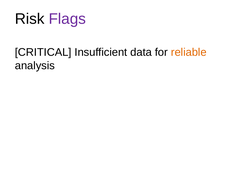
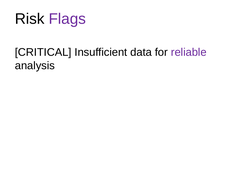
reliable colour: orange -> purple (189, 52)
